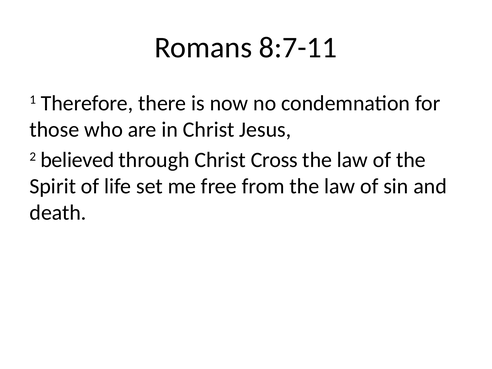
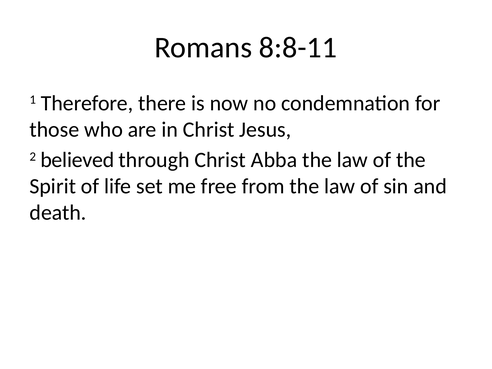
8:7-11: 8:7-11 -> 8:8-11 (298, 48)
Cross: Cross -> Abba (274, 160)
